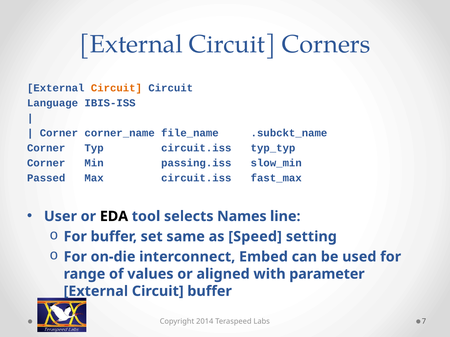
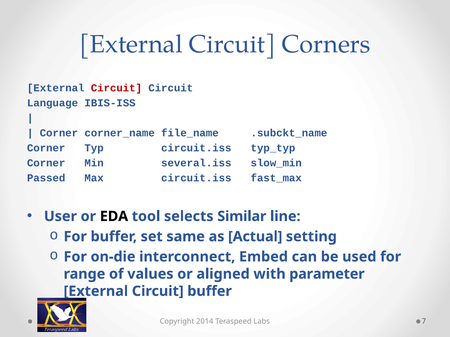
Circuit colour: orange -> red (116, 88)
passing.iss: passing.iss -> several.iss (196, 163)
Names: Names -> Similar (242, 217)
Speed: Speed -> Actual (255, 237)
